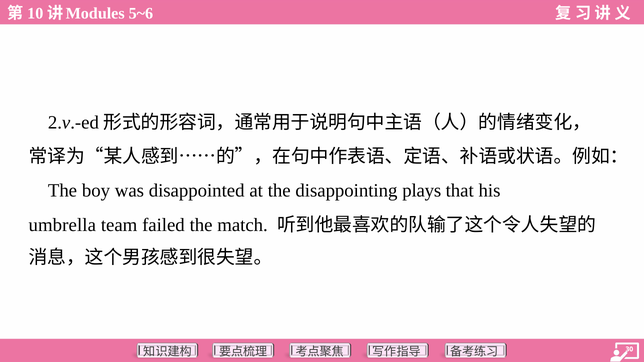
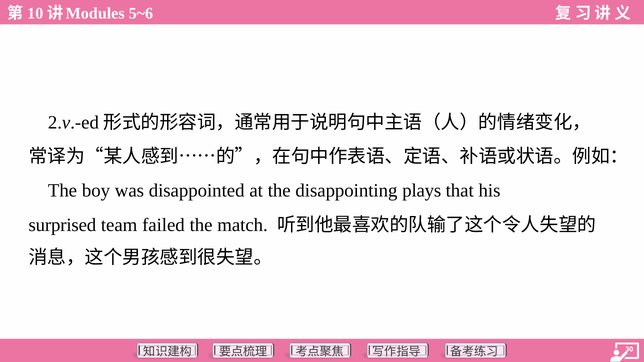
umbrella: umbrella -> surprised (62, 225)
